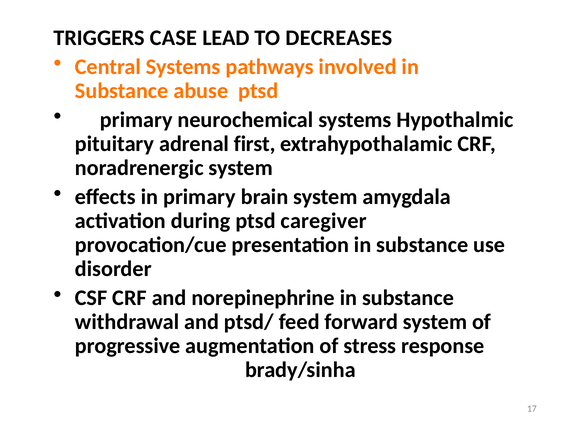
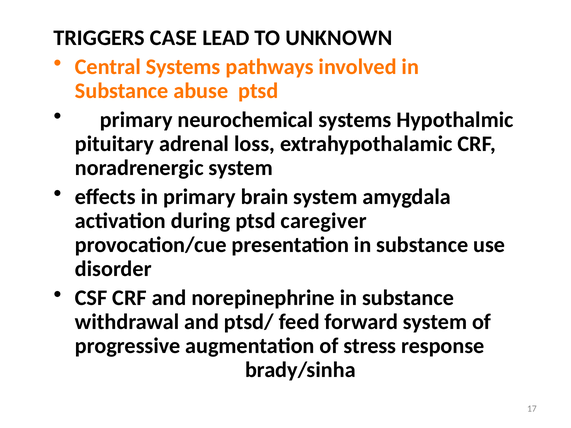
DECREASES: DECREASES -> UNKNOWN (339, 38)
first: first -> loss (255, 144)
